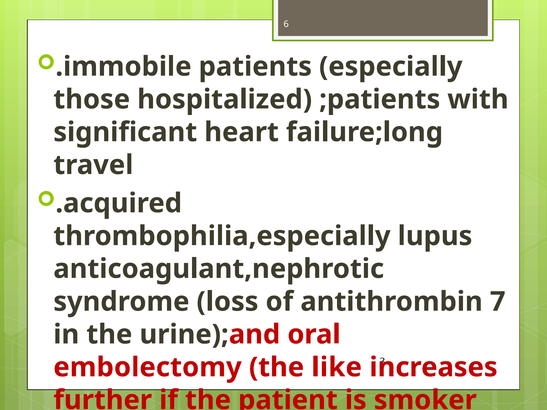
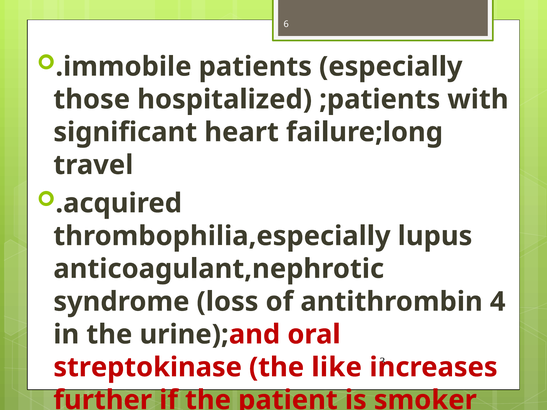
7: 7 -> 4 (498, 302)
embolectomy: embolectomy -> streptokinase (148, 367)
